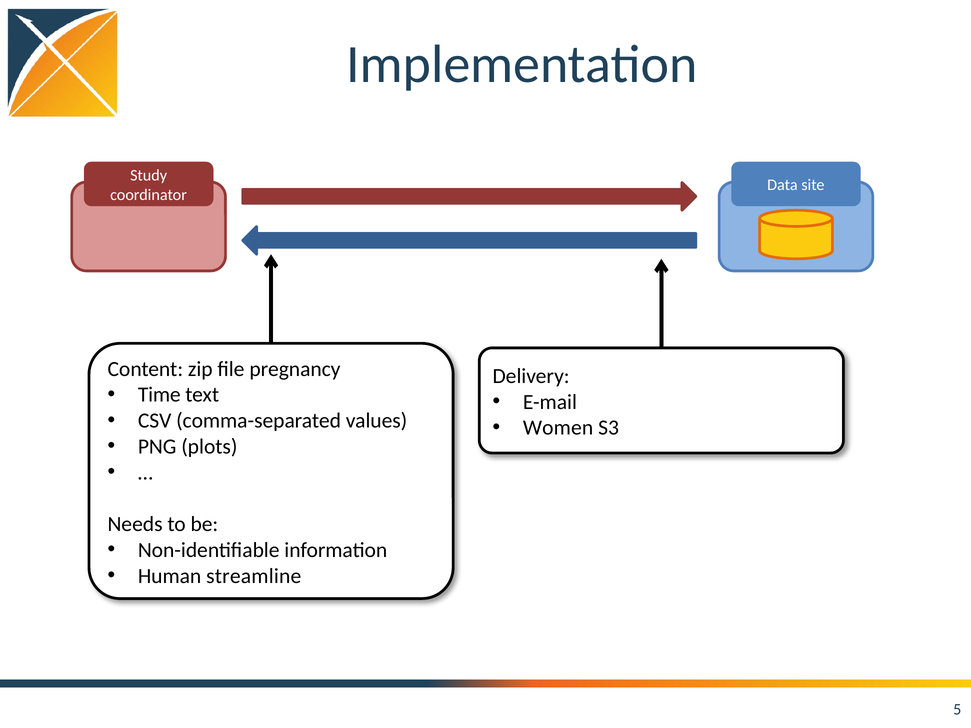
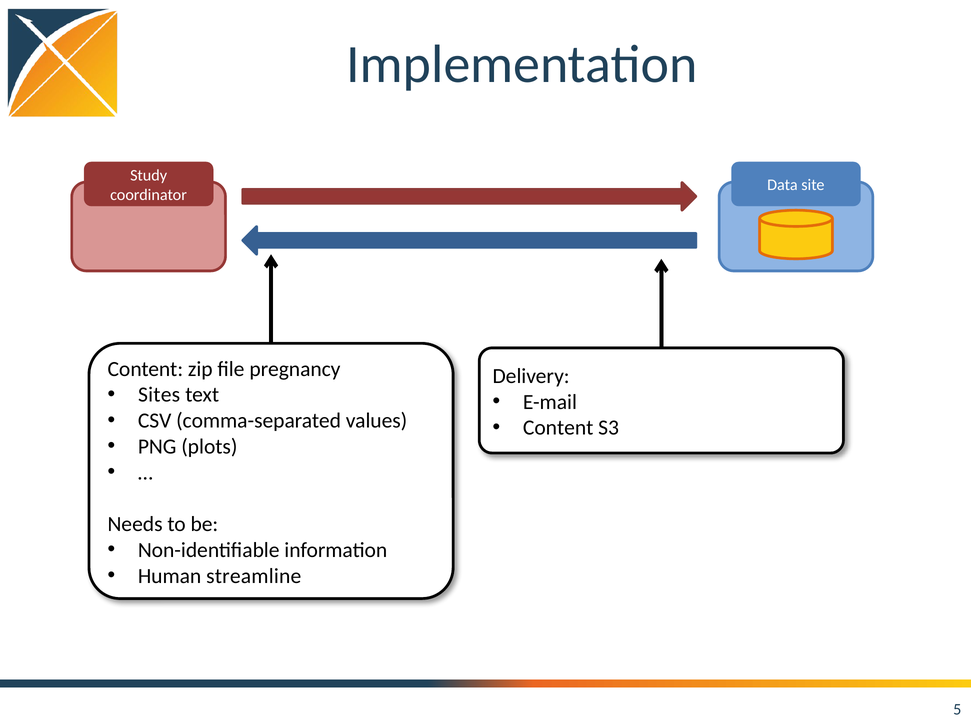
Time: Time -> Sites (159, 395)
Women: Women -> Content (558, 428)
